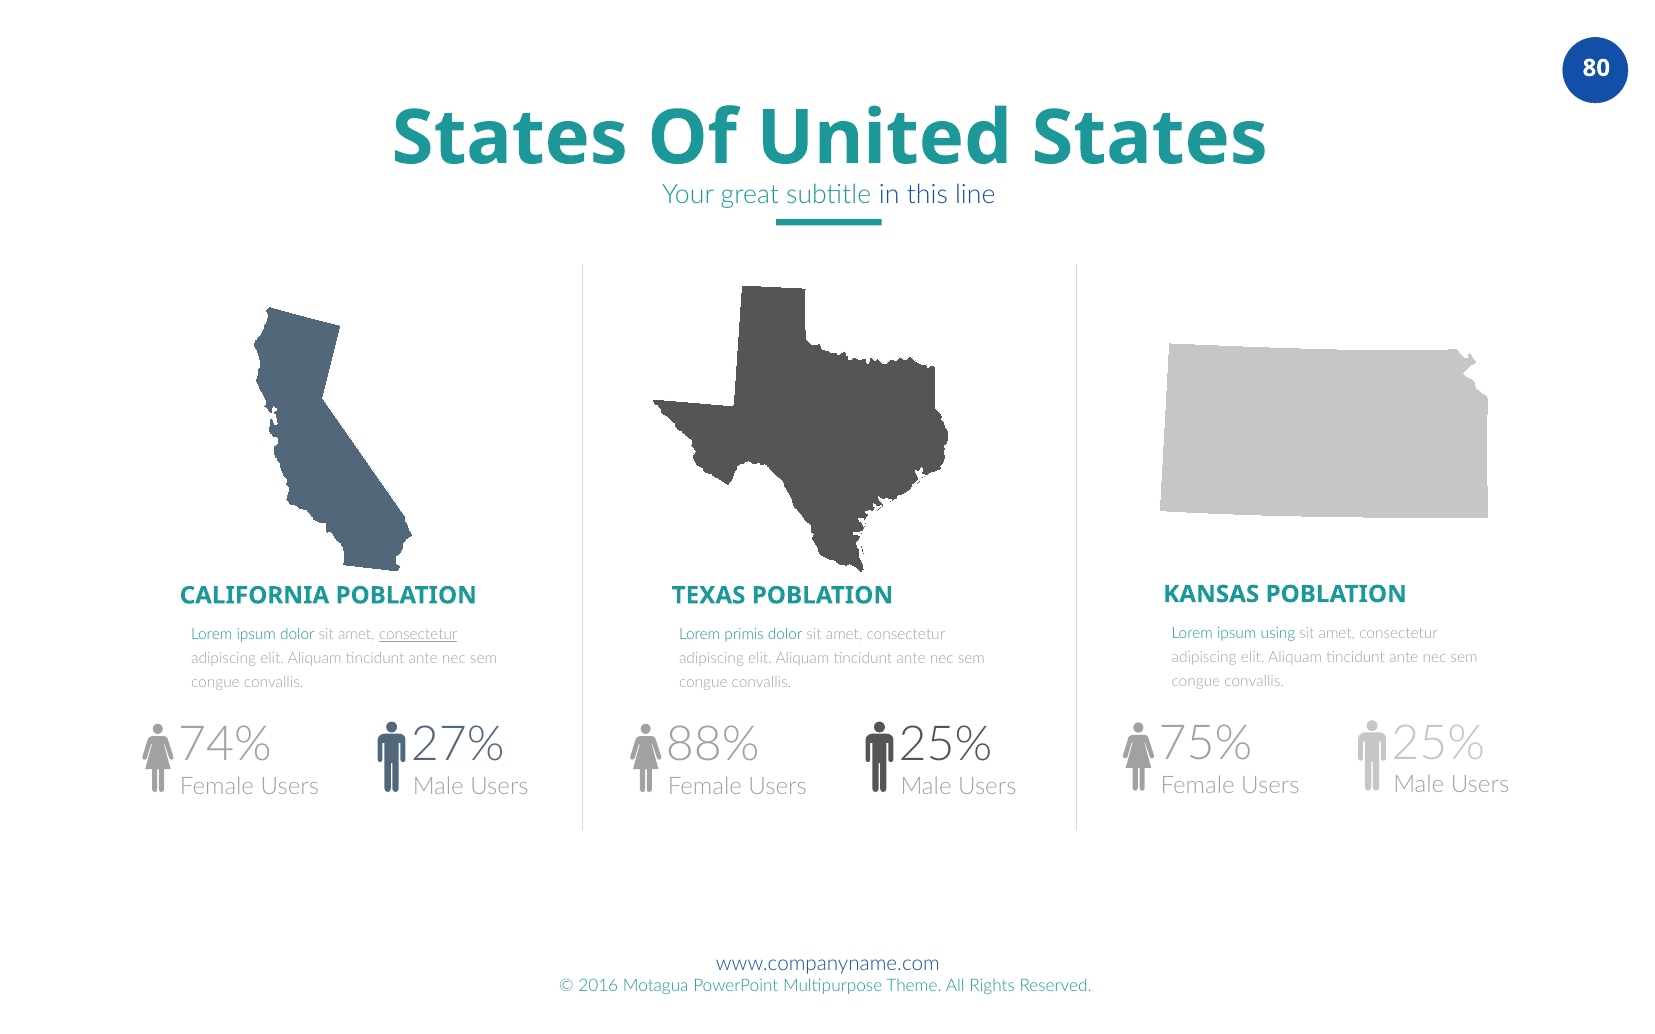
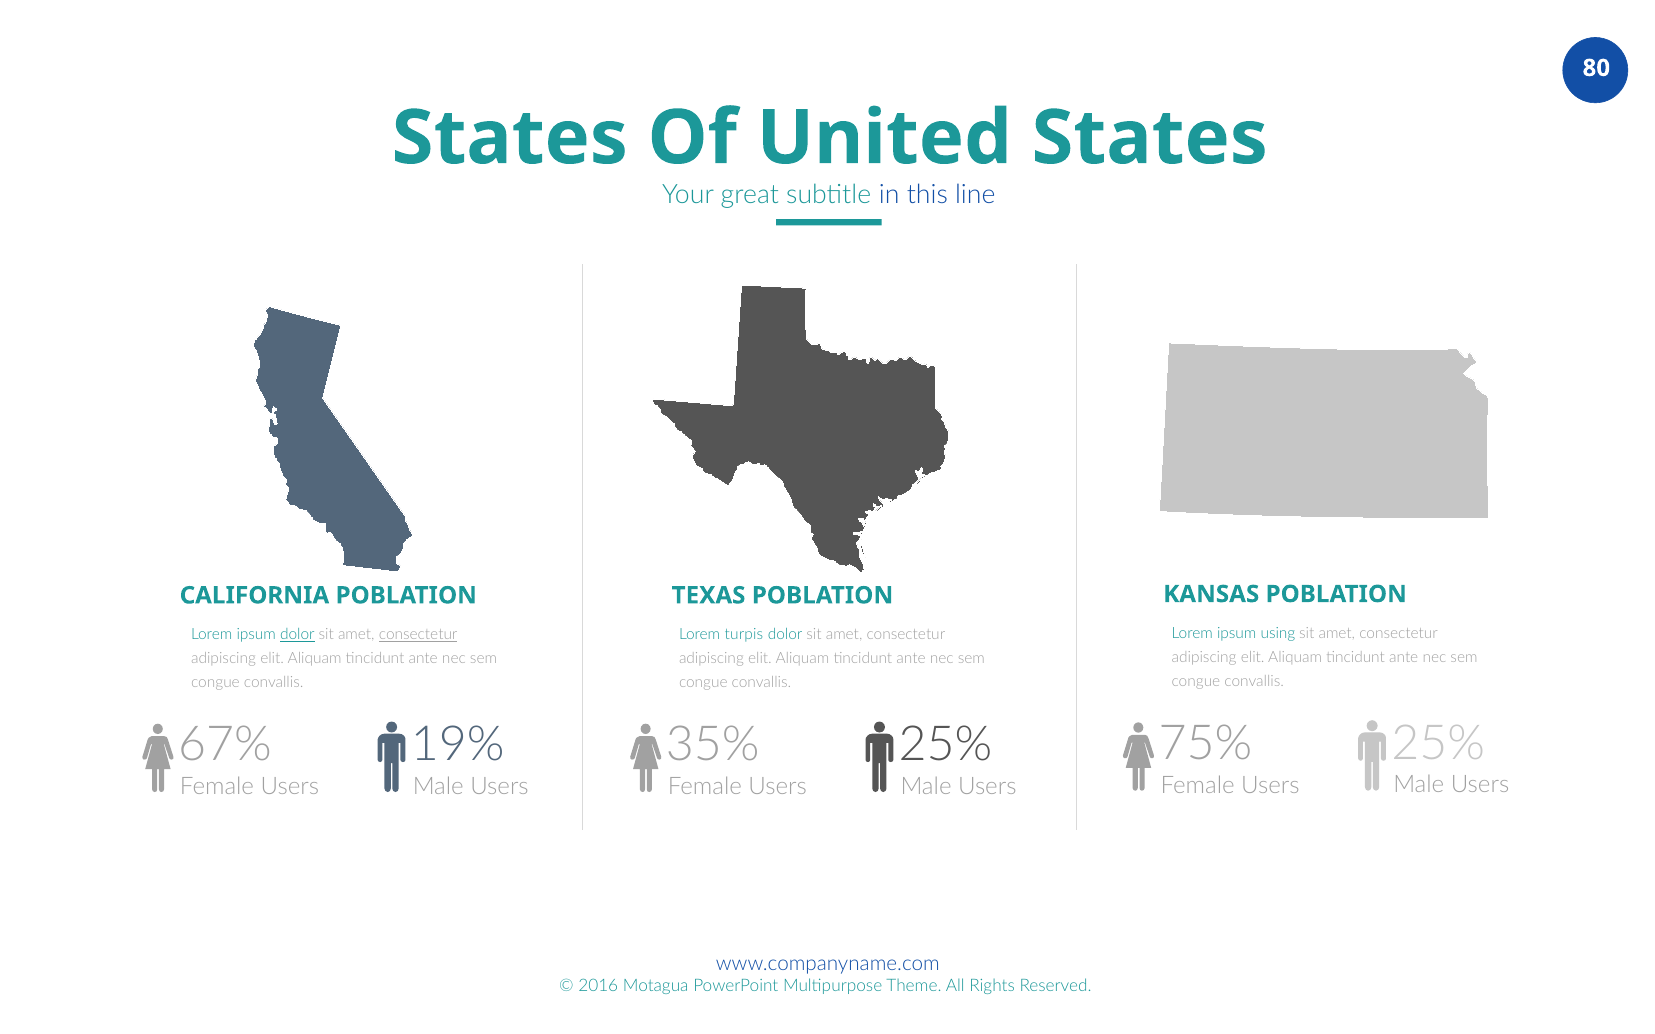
dolor underline: none -> present (297, 635)
primis: primis -> turpis (744, 635)
74%: 74% -> 67% (225, 745)
27%: 27% -> 19% (458, 745)
88%: 88% -> 35% (713, 745)
